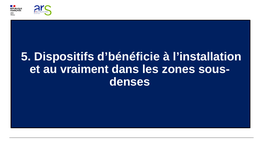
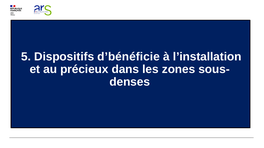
vraiment: vraiment -> précieux (84, 69)
